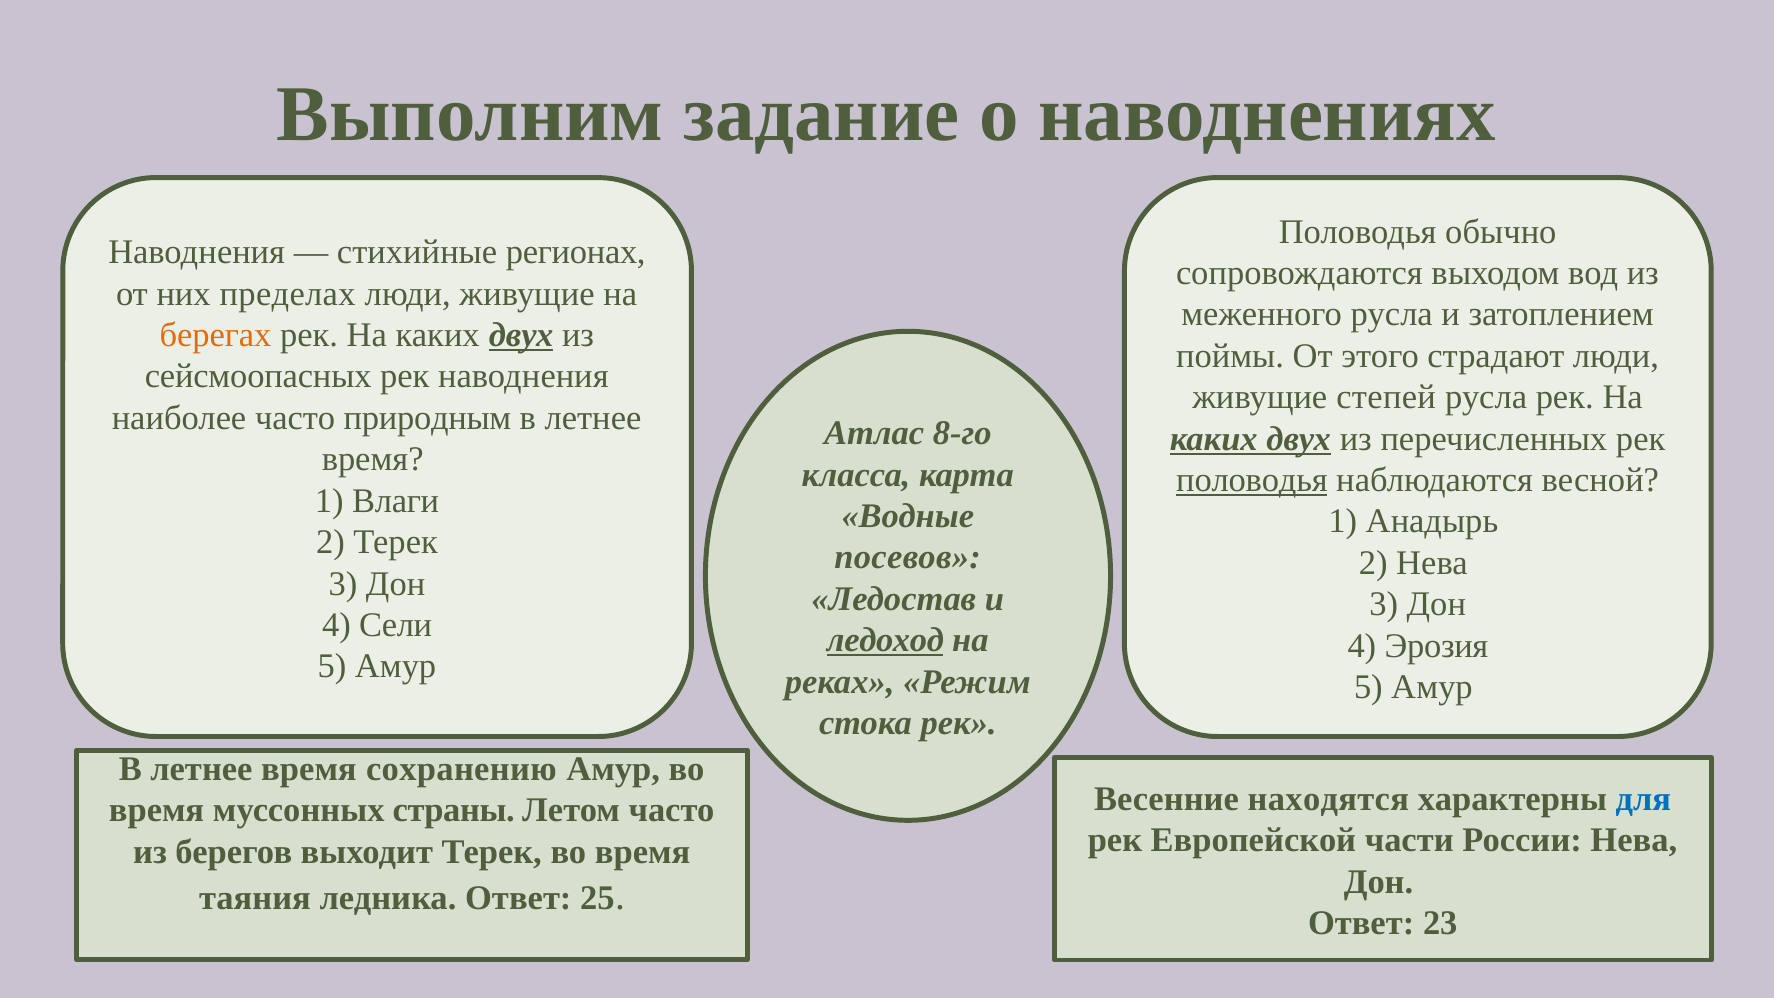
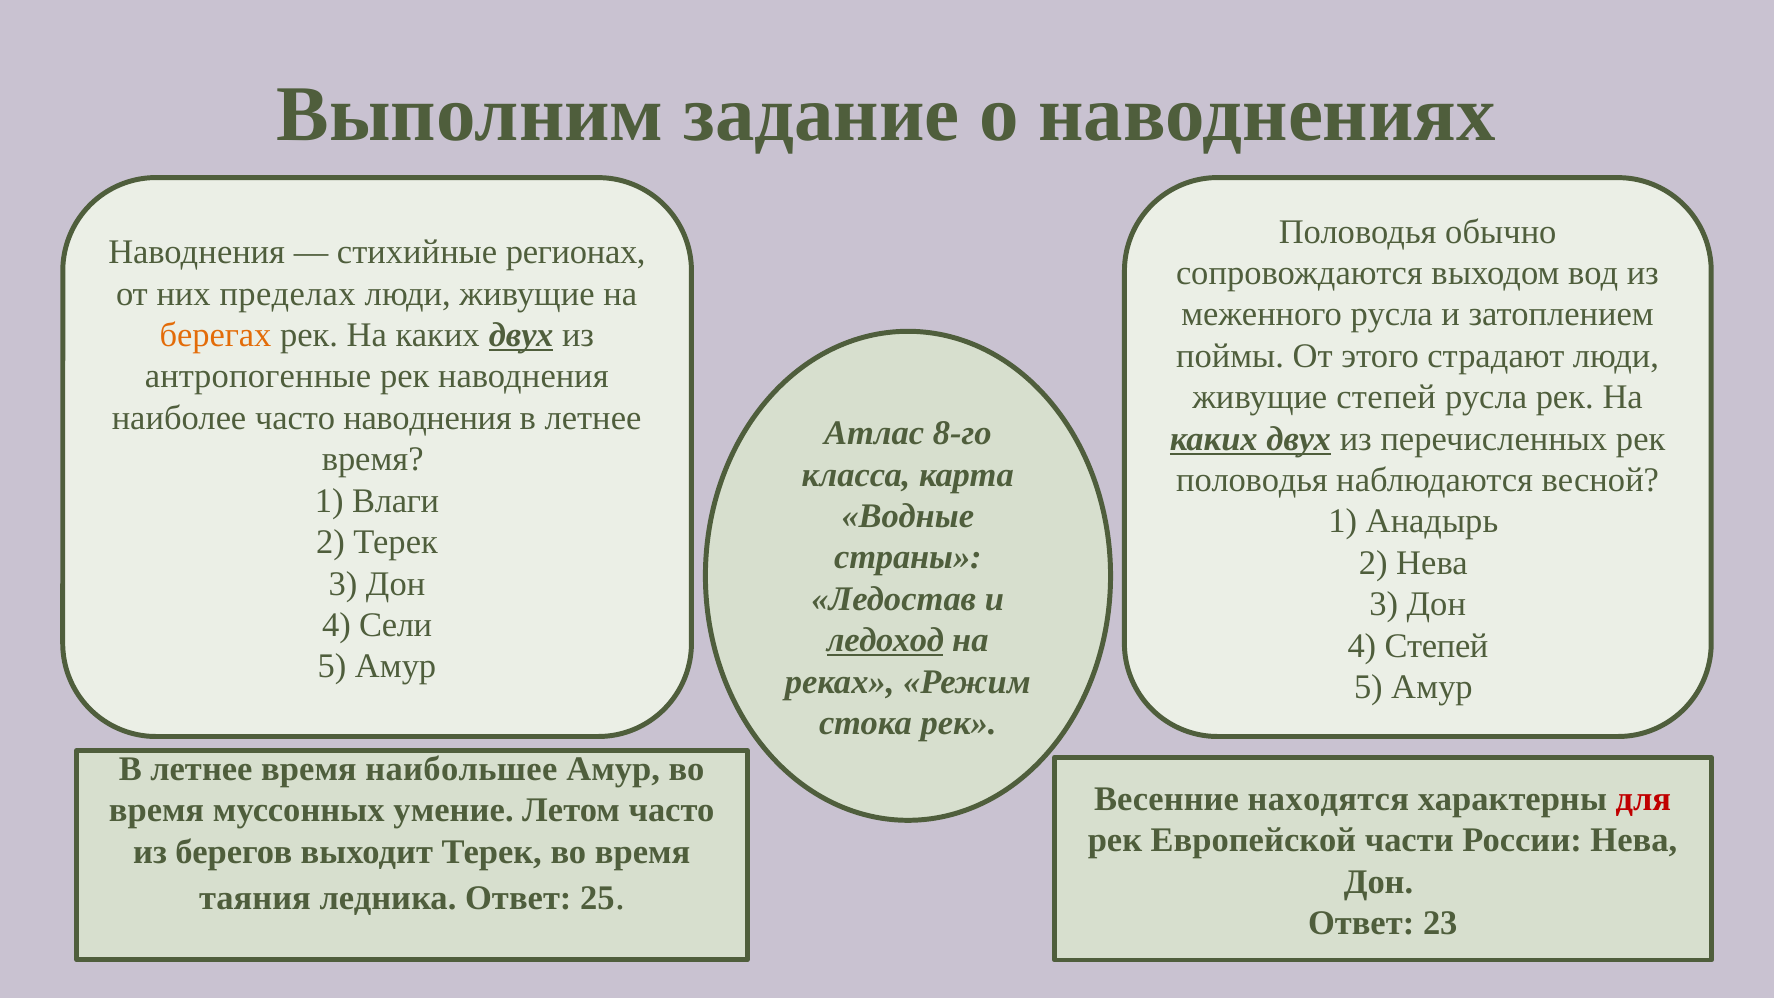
сейсмоопасных: сейсмоопасных -> антропогенные (258, 377)
часто природным: природным -> наводнения (428, 418)
половодья underline: present -> none (1252, 480)
посевов: посевов -> страны (908, 557)
4 Эрозия: Эрозия -> Степей (1437, 646)
сохранению: сохранению -> наибольшее (461, 769)
для colour: blue -> red (1643, 799)
страны: страны -> умение (454, 810)
